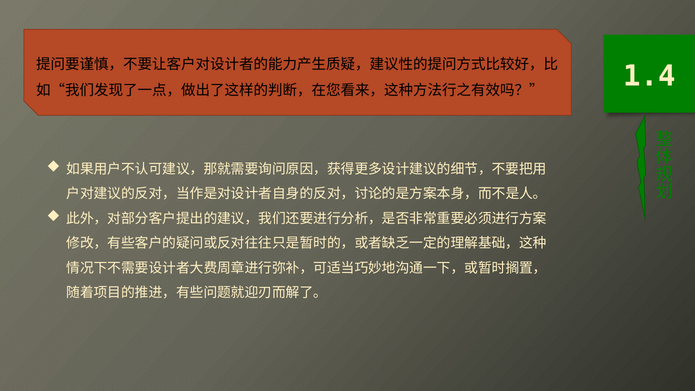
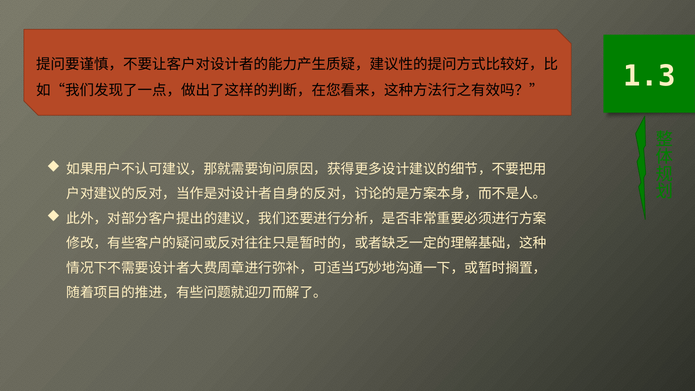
1.4: 1.4 -> 1.3 (650, 76)
